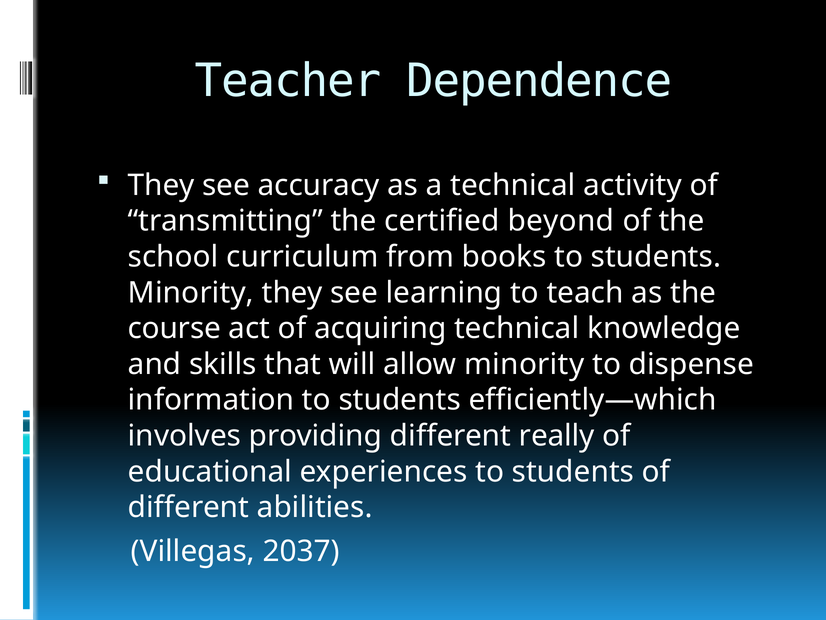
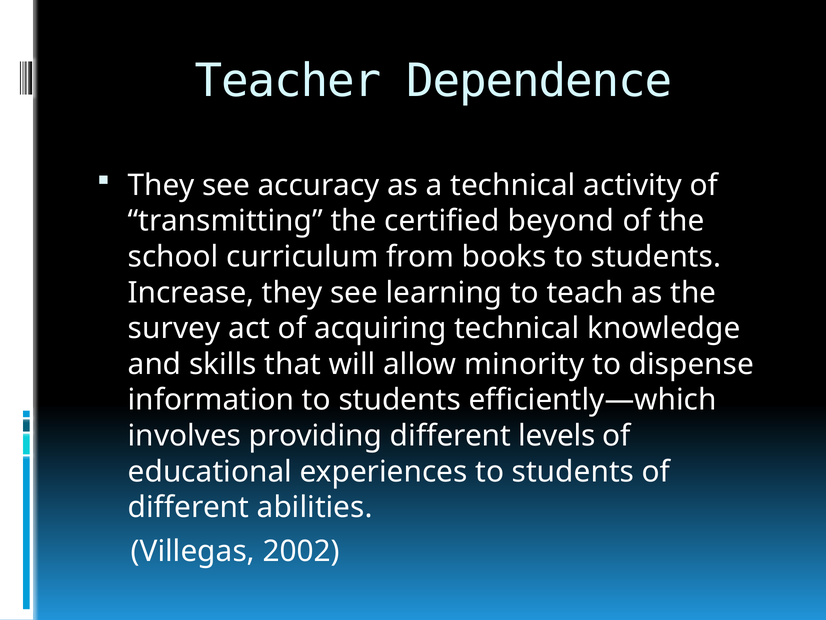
Minority: Minority -> Increase (191, 292)
course: course -> survey (174, 328)
really: really -> levels (557, 436)
2037: 2037 -> 2002 (301, 551)
